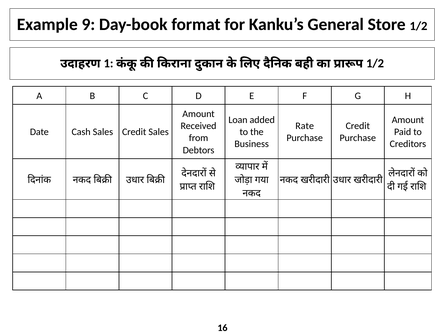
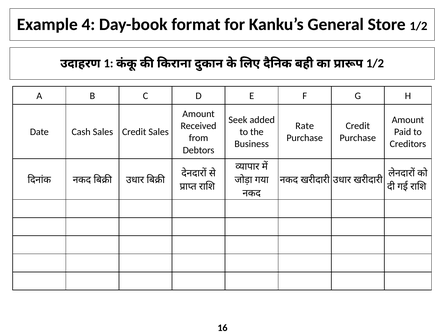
9: 9 -> 4 (88, 24)
Loan: Loan -> Seek (238, 120)
